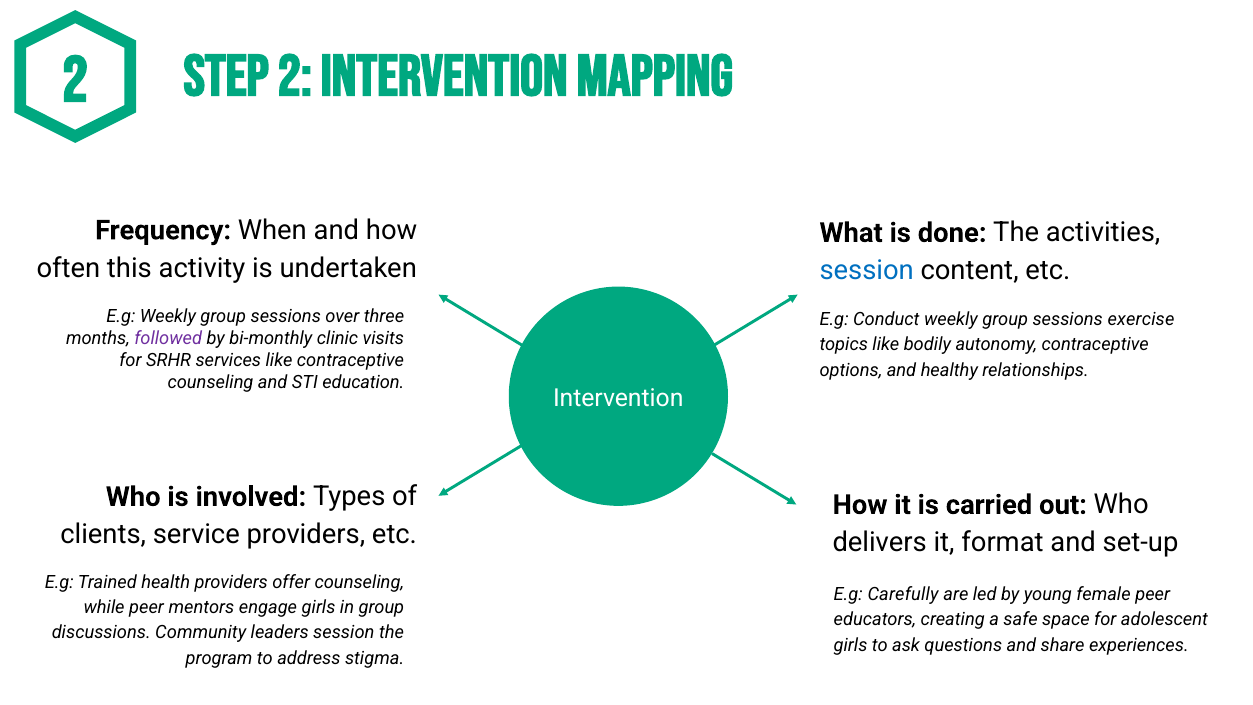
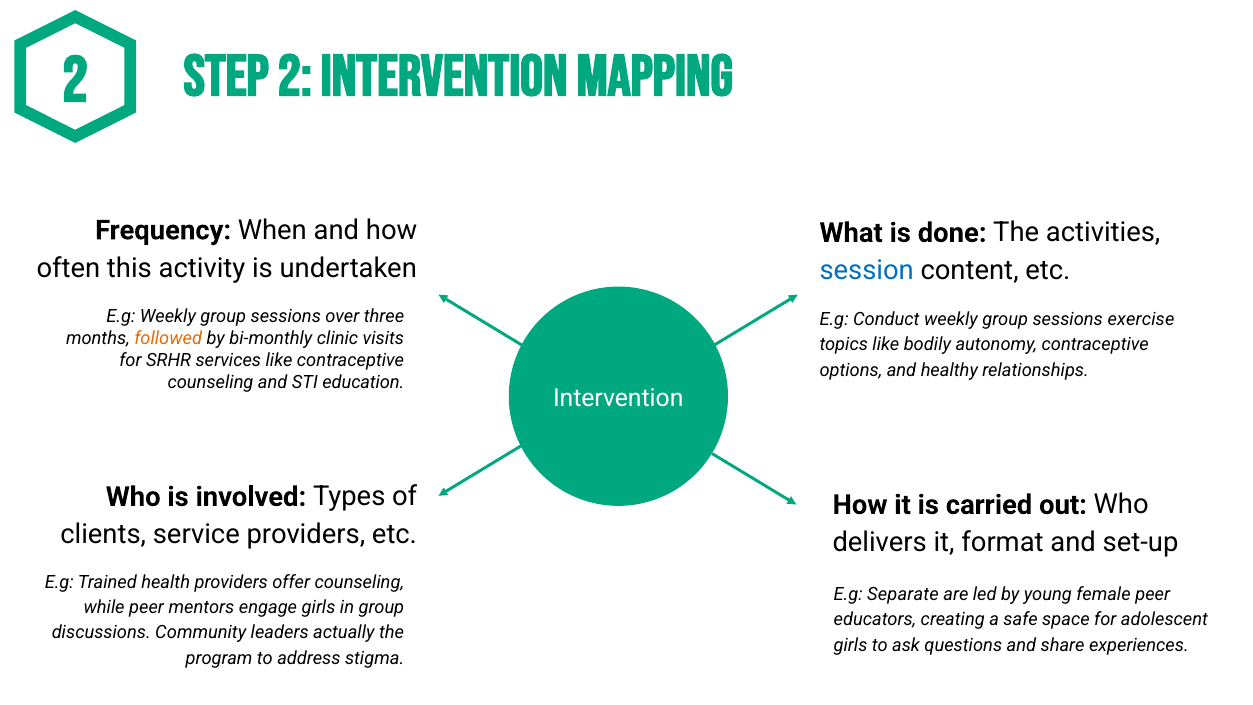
followed colour: purple -> orange (168, 338)
Carefully: Carefully -> Separate (903, 594)
leaders session: session -> actually (344, 633)
